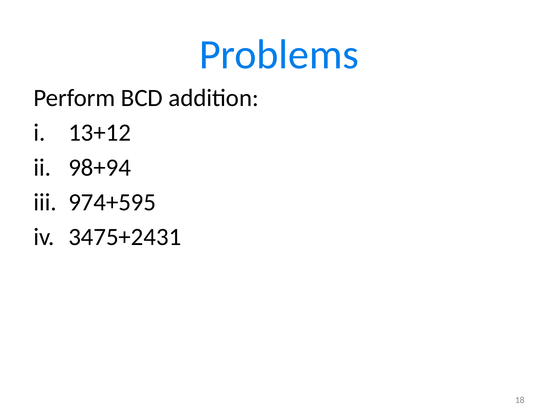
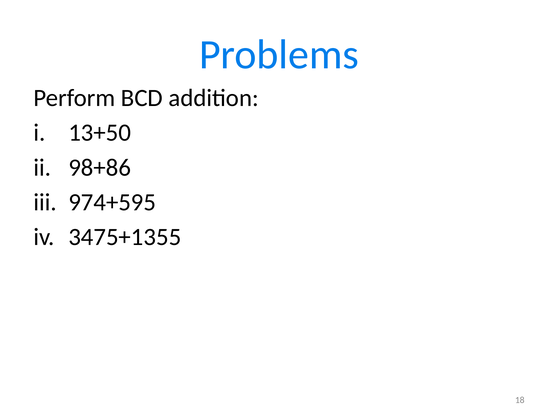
13+12: 13+12 -> 13+50 (100, 133)
98+94: 98+94 -> 98+86 (100, 167)
3475+2431: 3475+2431 -> 3475+1355 (125, 237)
